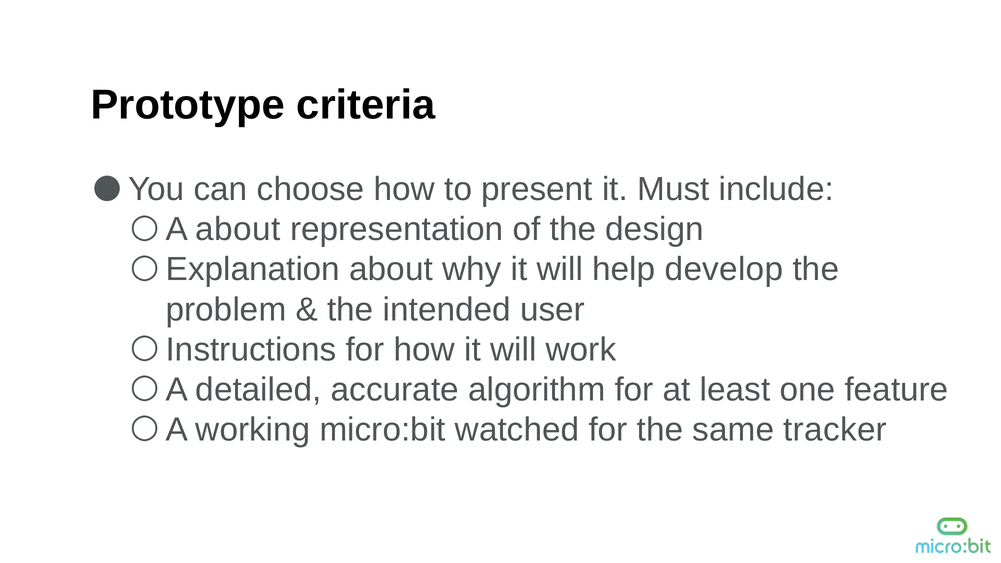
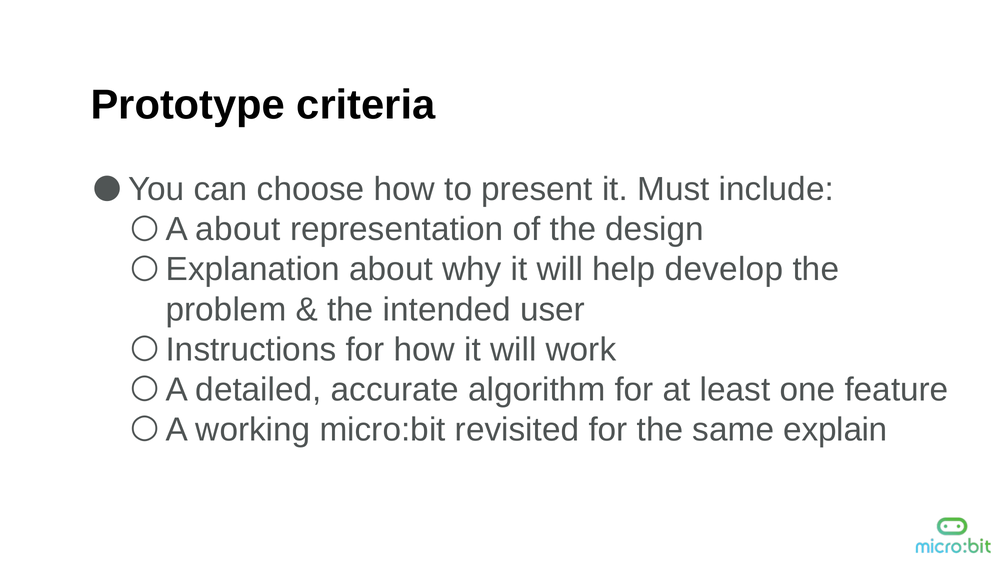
watched: watched -> revisited (517, 430)
tracker: tracker -> explain (835, 430)
